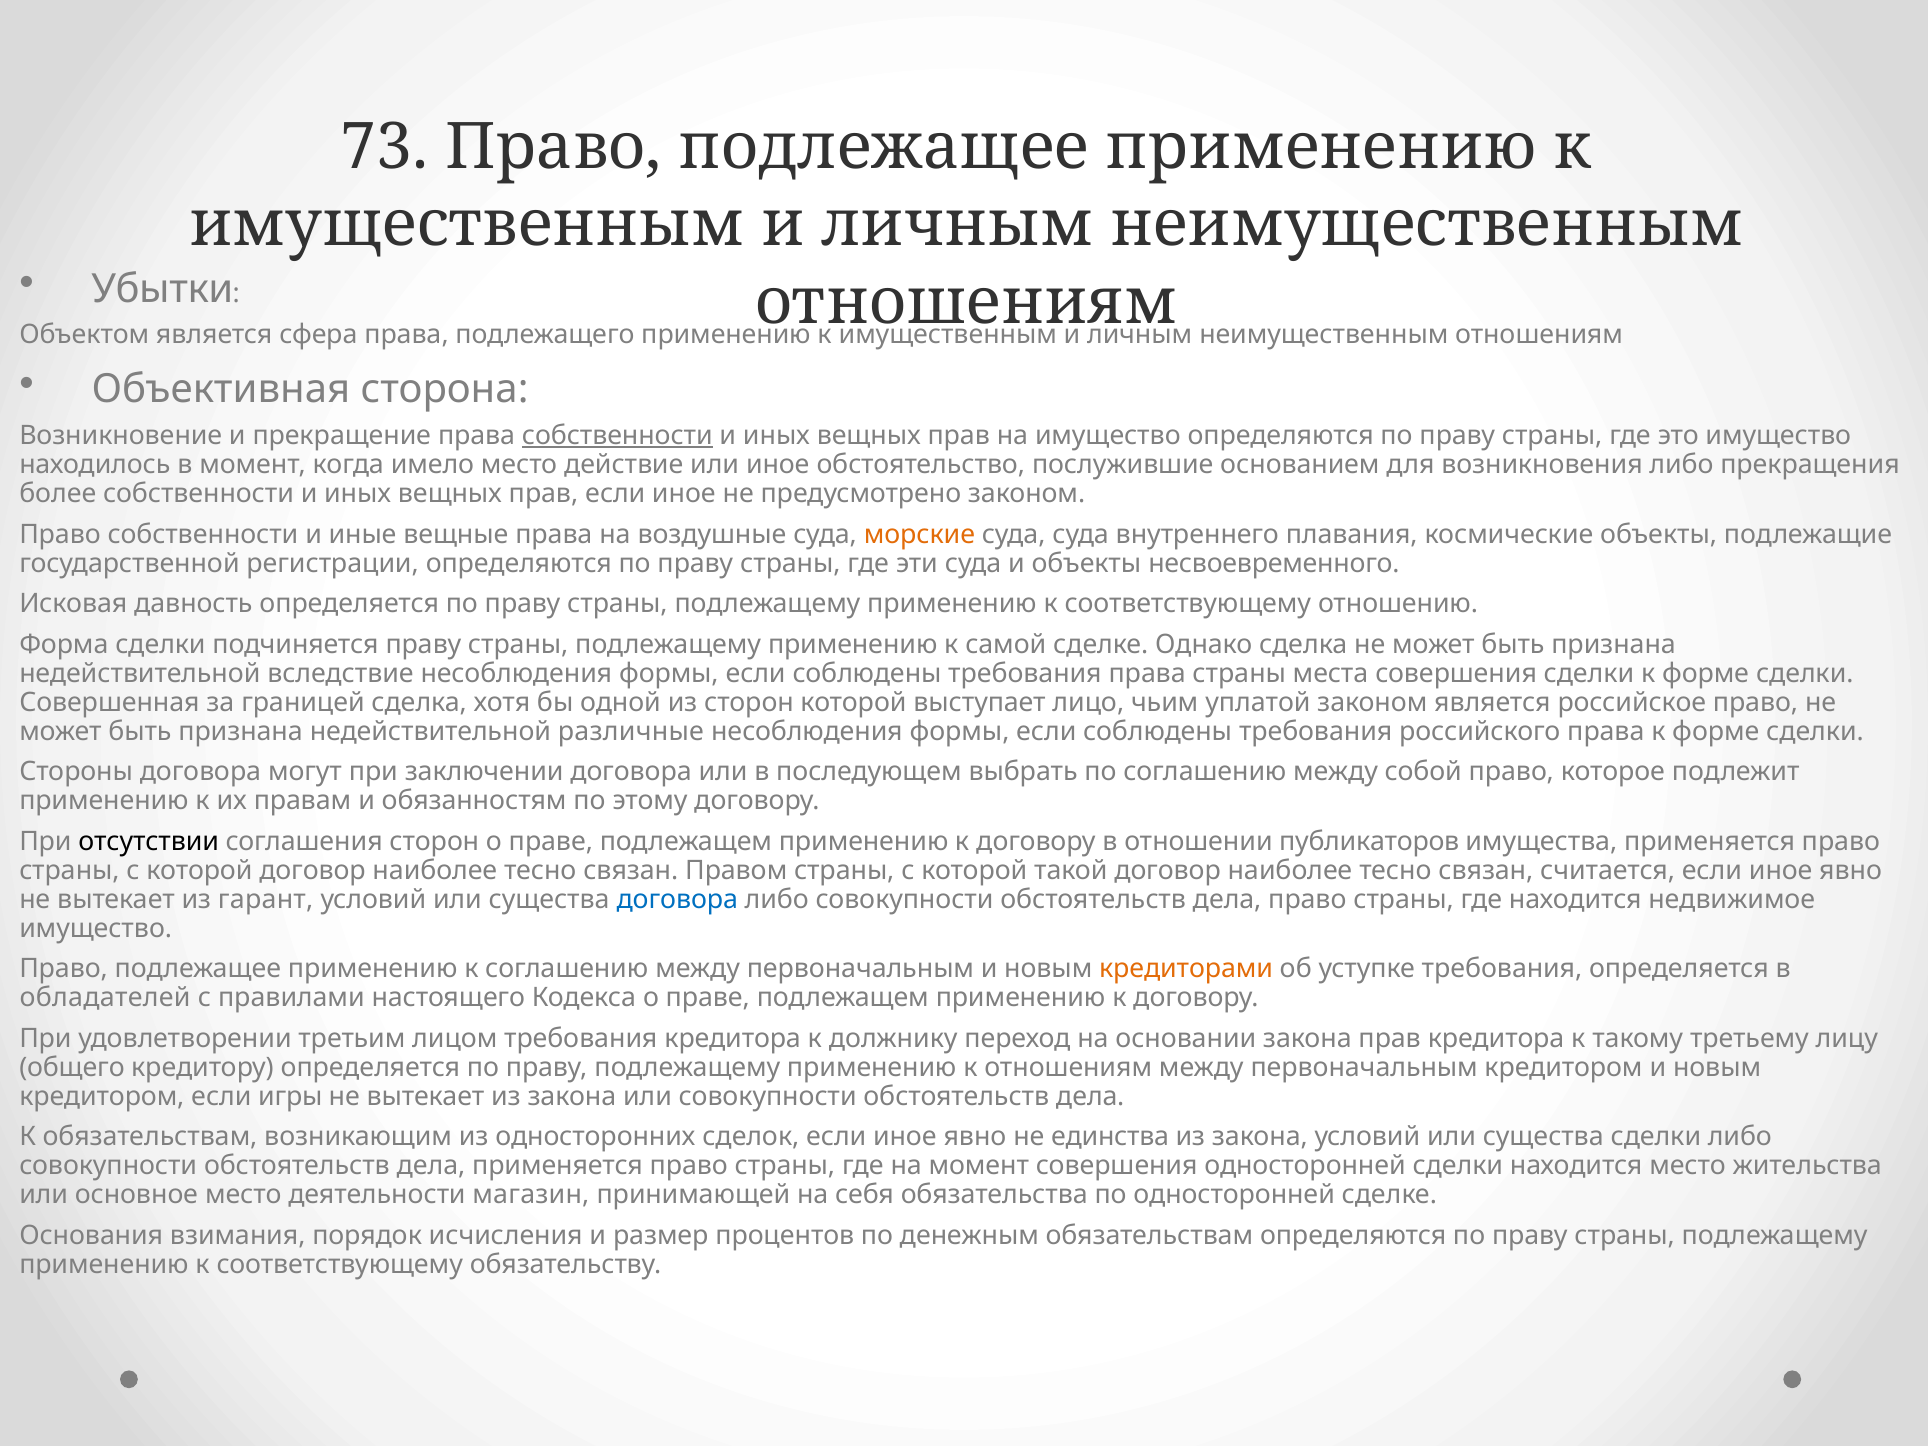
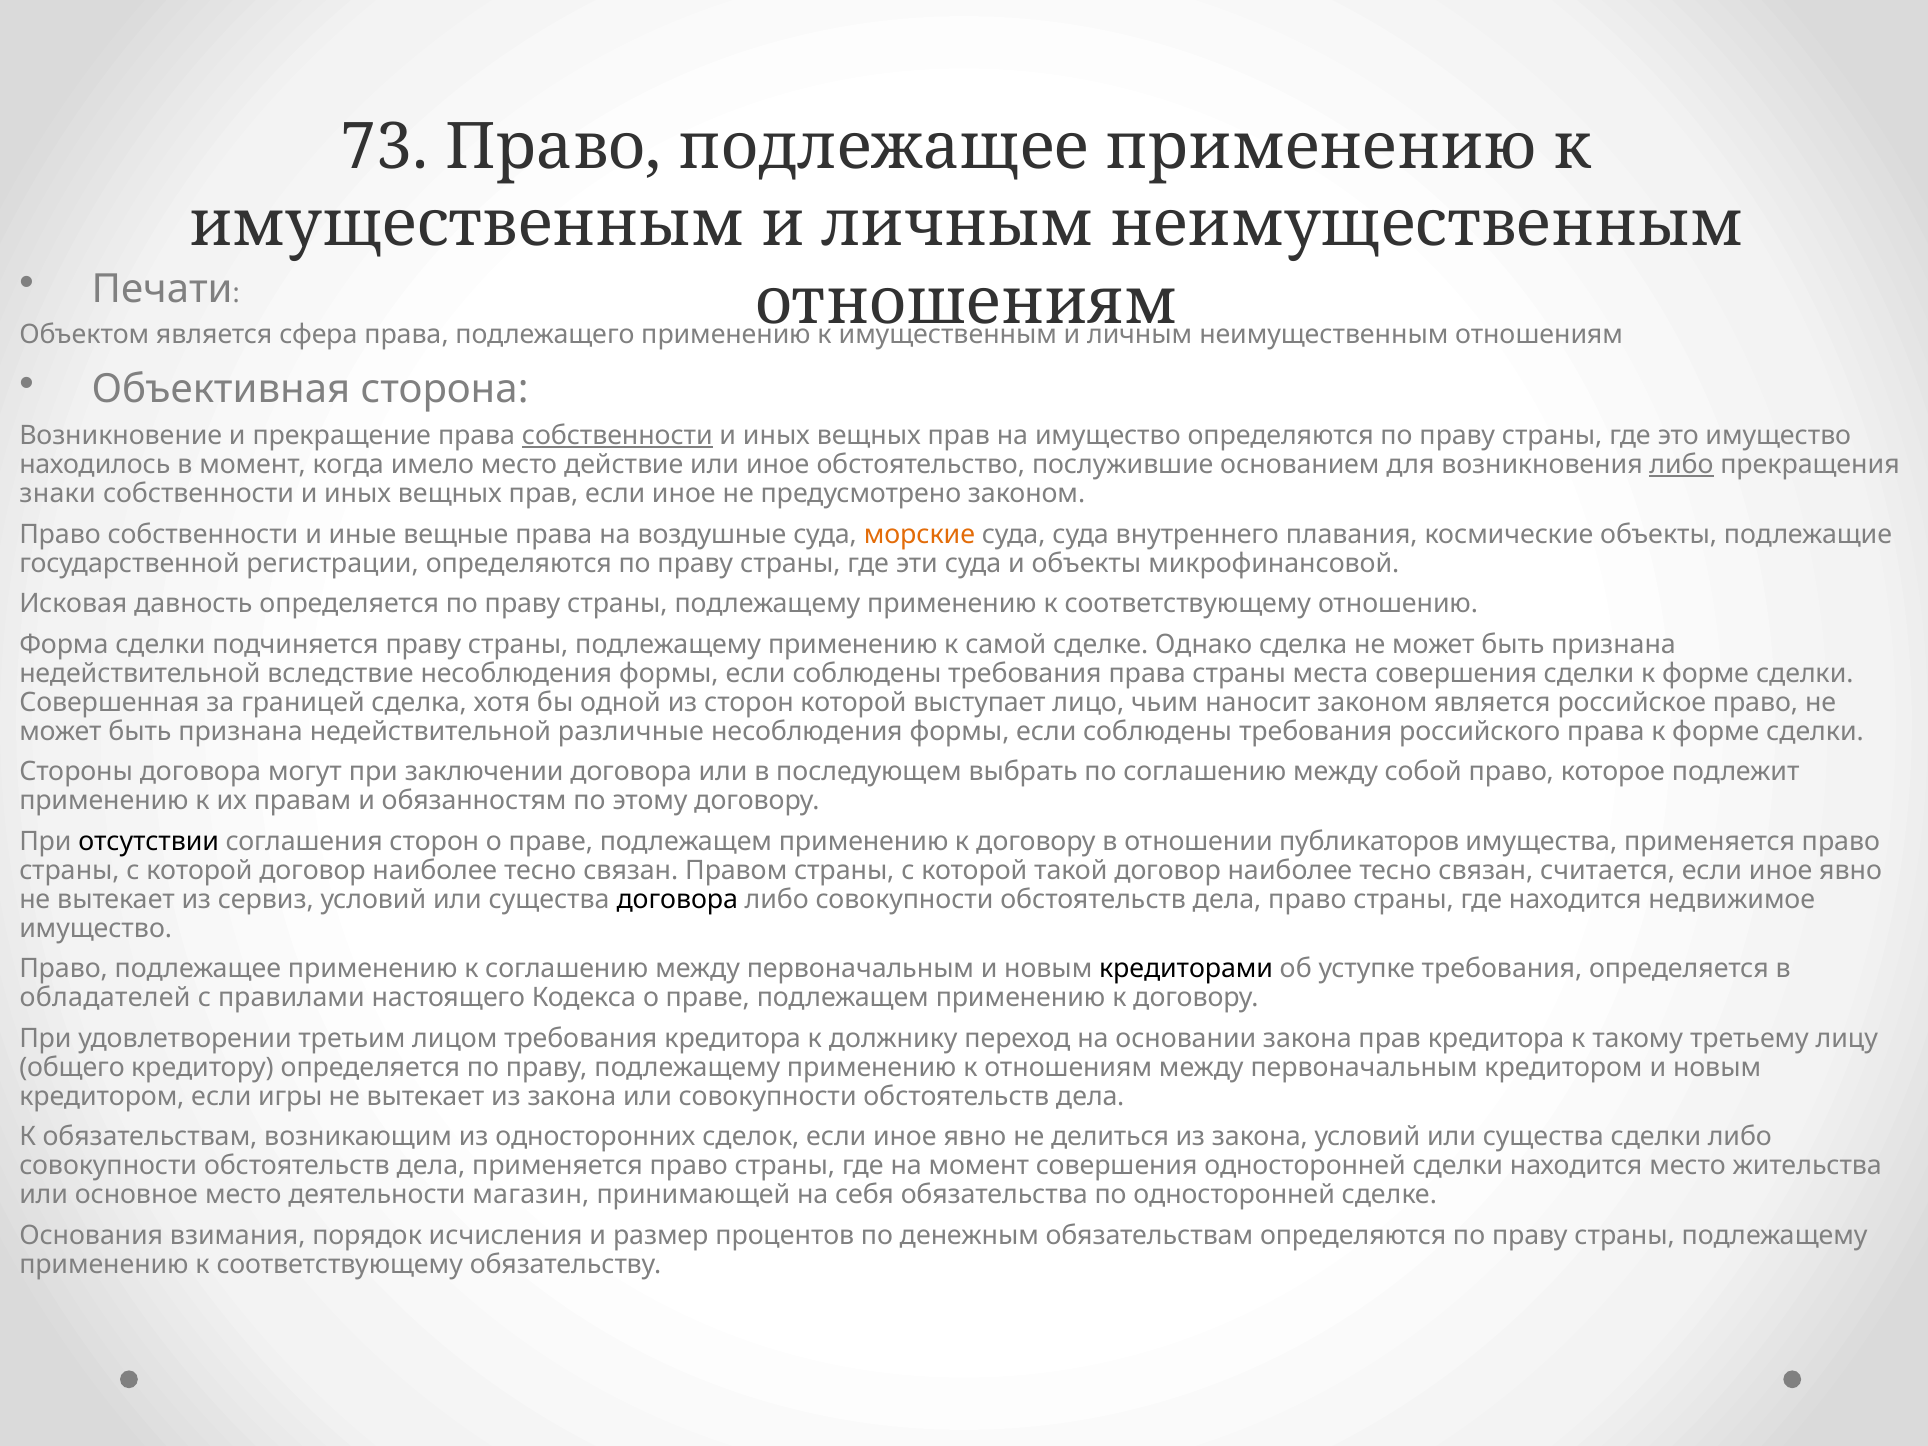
Убытки: Убытки -> Печати (162, 289)
либо underline: none -> present (1681, 465)
более: более -> знаки (58, 494)
несвоевременного: несвоевременного -> микрофинансовой (1274, 563)
уплатой: уплатой -> наносит (1258, 702)
гарант: гарант -> сервиз (266, 899)
договора colour: blue -> black (677, 899)
кредиторами colour: orange -> black (1186, 969)
единства: единства -> делиться (1110, 1137)
